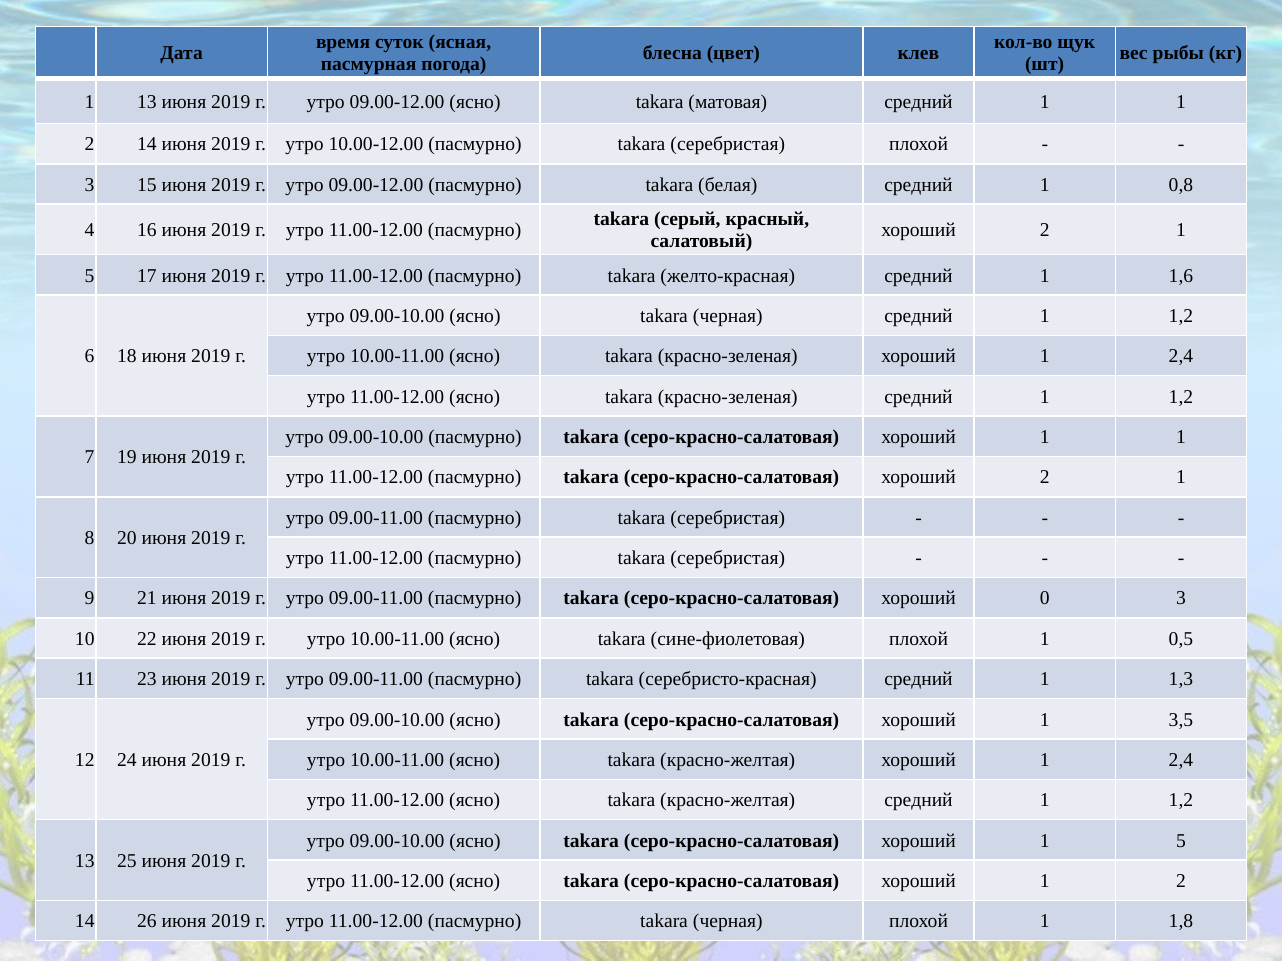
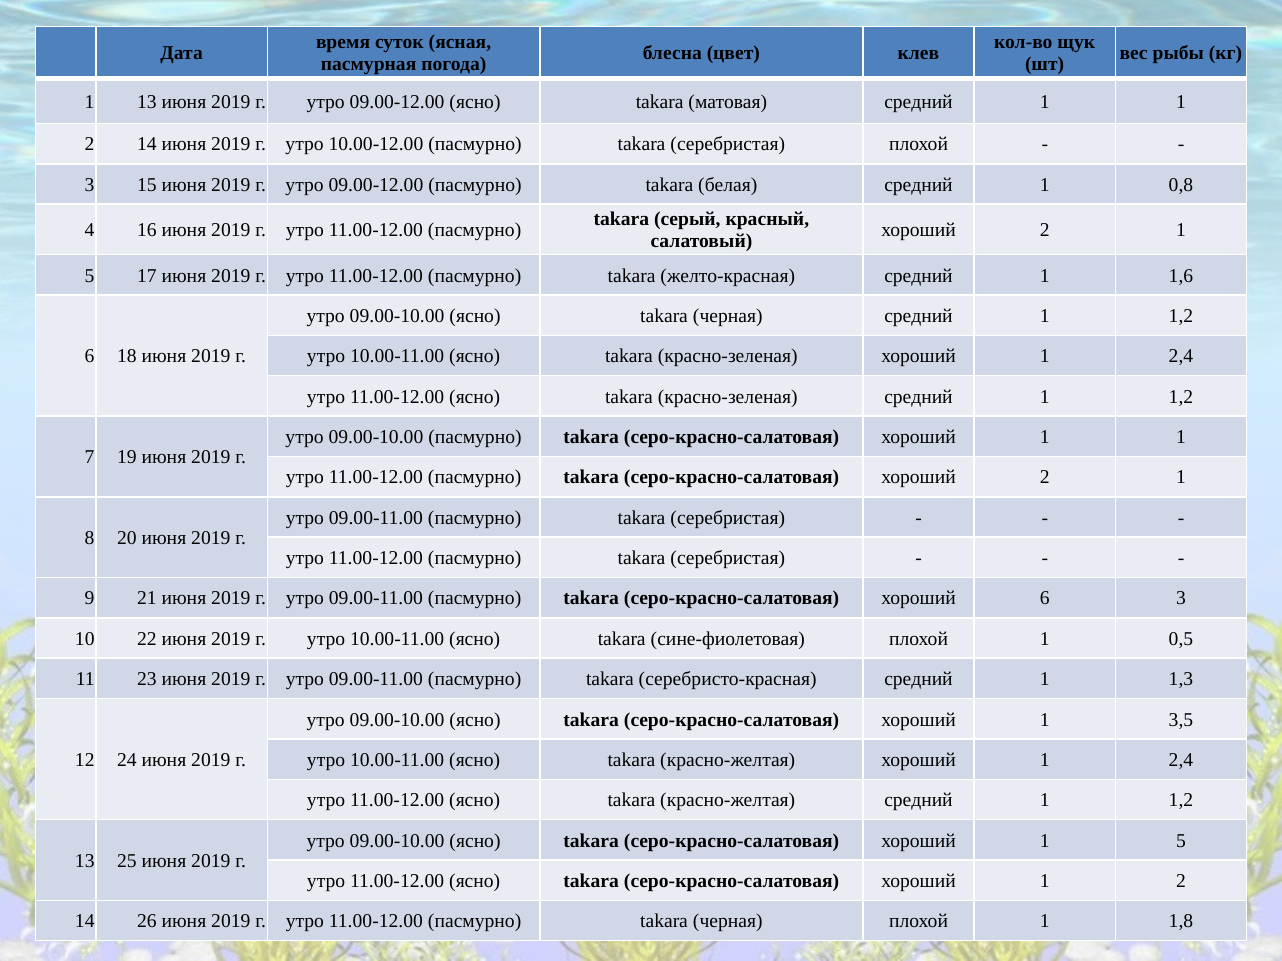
хороший 0: 0 -> 6 (1045, 599)
